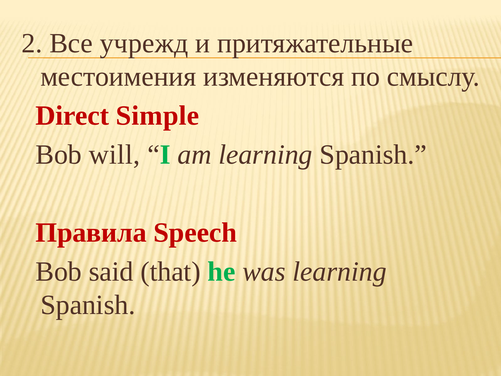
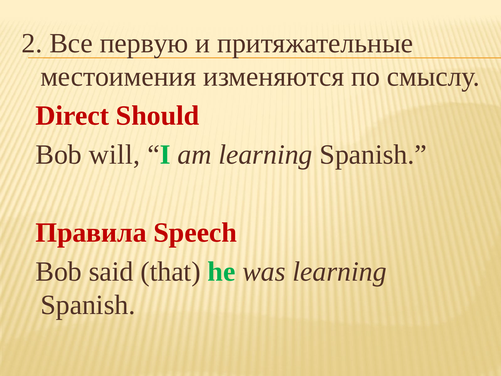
учрежд: учрежд -> первую (144, 43)
Simple: Simple -> Should (158, 116)
